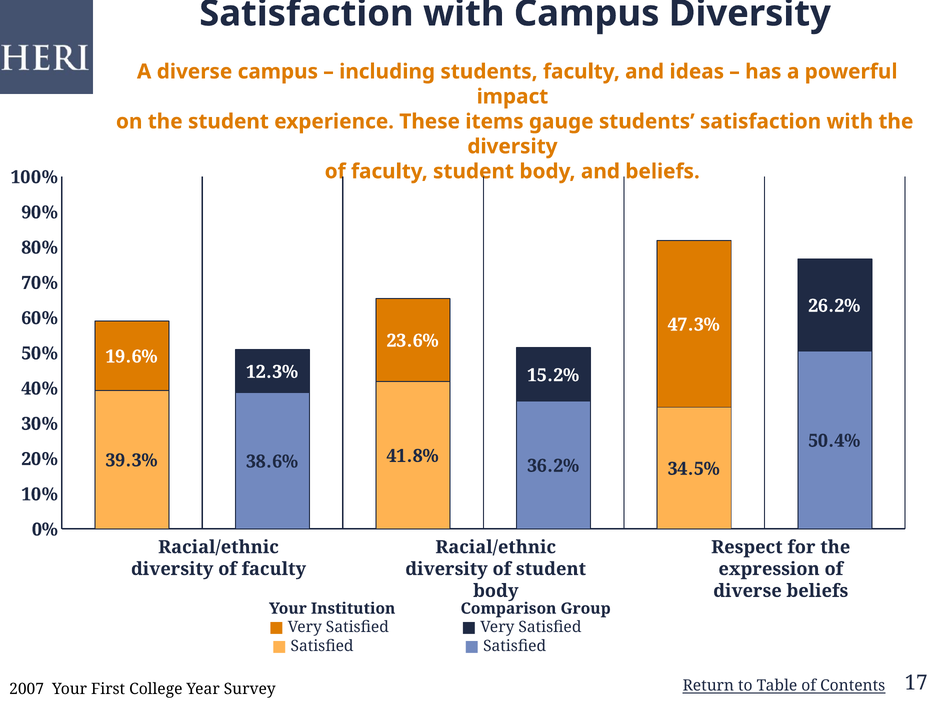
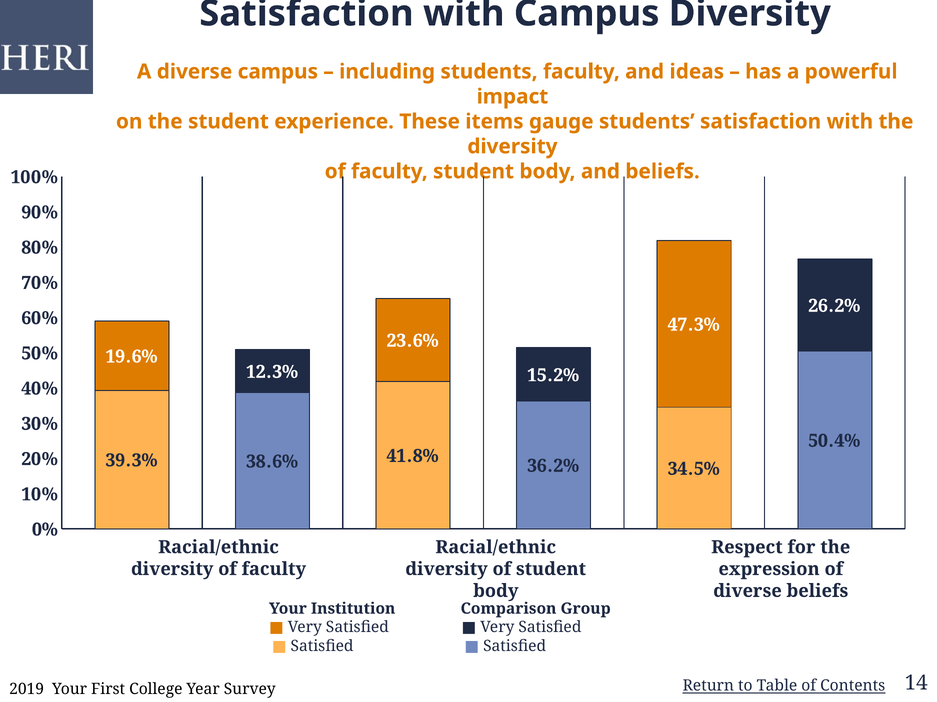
17: 17 -> 14 (916, 683)
2007: 2007 -> 2019 (27, 690)
